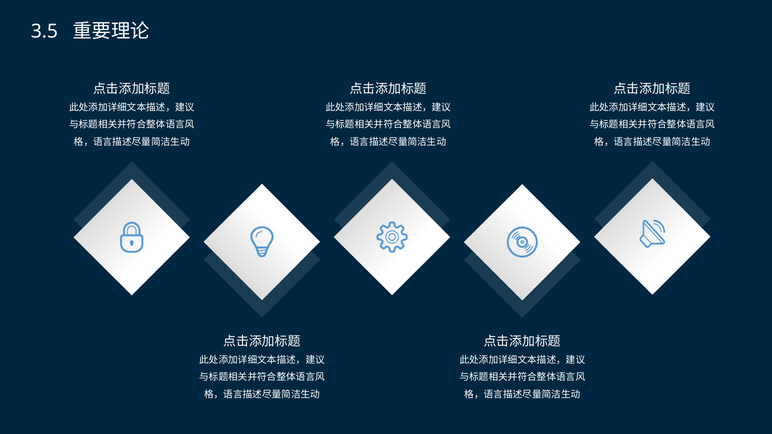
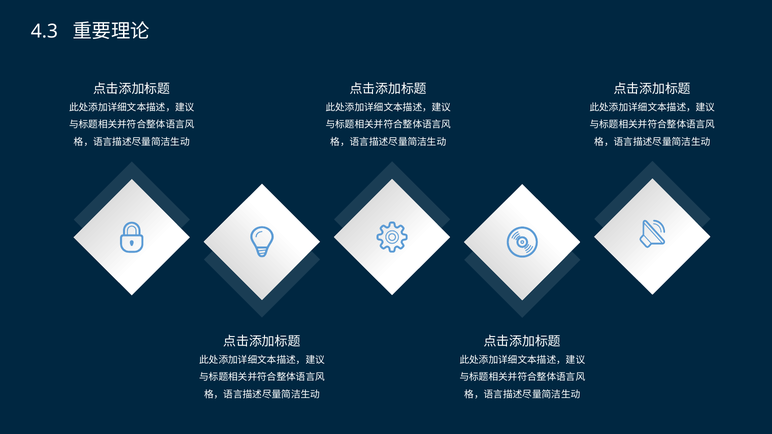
3.5: 3.5 -> 4.3 (44, 32)
